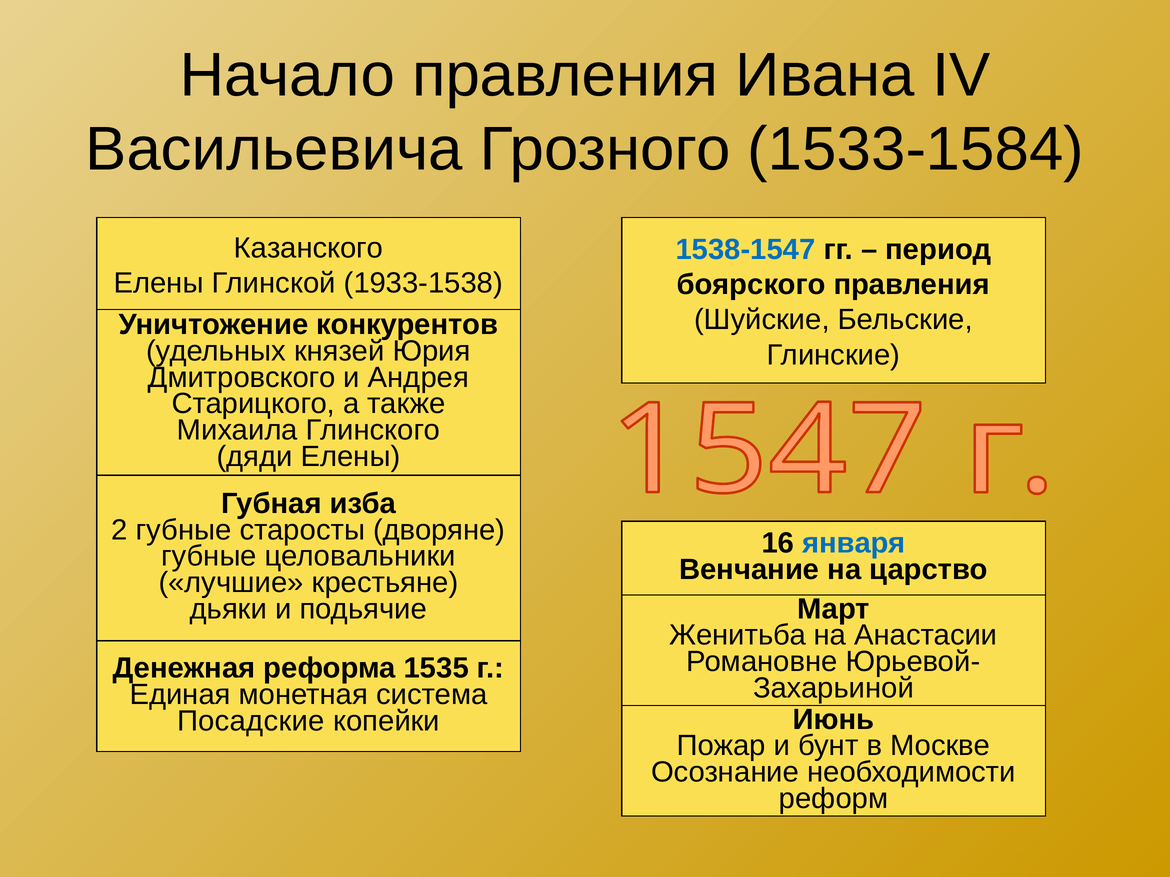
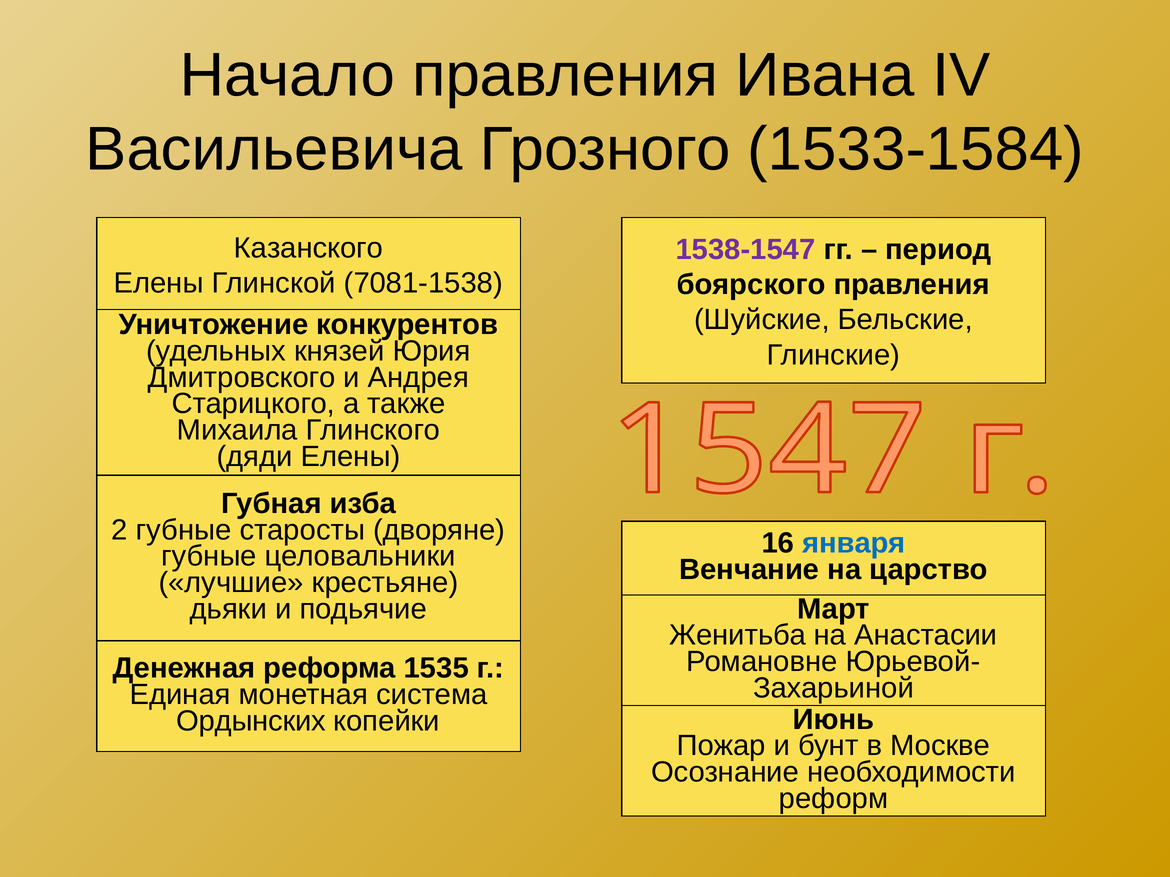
1538-1547 colour: blue -> purple (745, 250)
1933-1538: 1933-1538 -> 7081-1538 (423, 283)
Посадские: Посадские -> Ордынских (251, 721)
